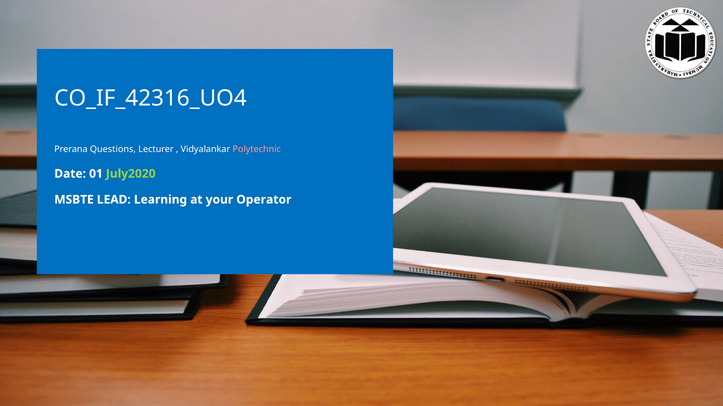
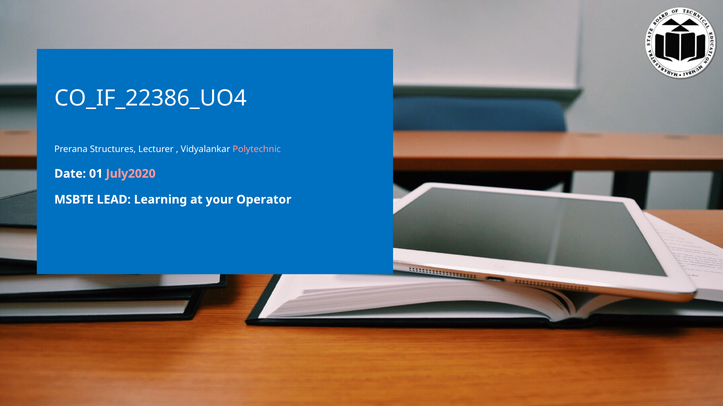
CO_IF_42316_UO4: CO_IF_42316_UO4 -> CO_IF_22386_UO4 (150, 98)
Questions: Questions -> Structures (113, 150)
July2020 colour: light green -> pink (131, 174)
